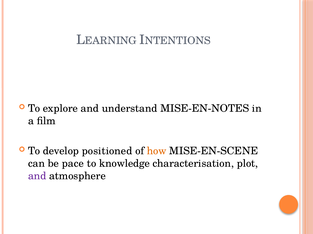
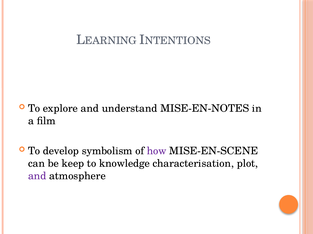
positioned: positioned -> symbolism (107, 151)
how colour: orange -> purple (157, 151)
pace: pace -> keep (73, 164)
